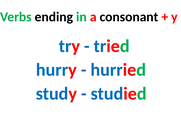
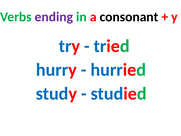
ending colour: black -> purple (54, 17)
